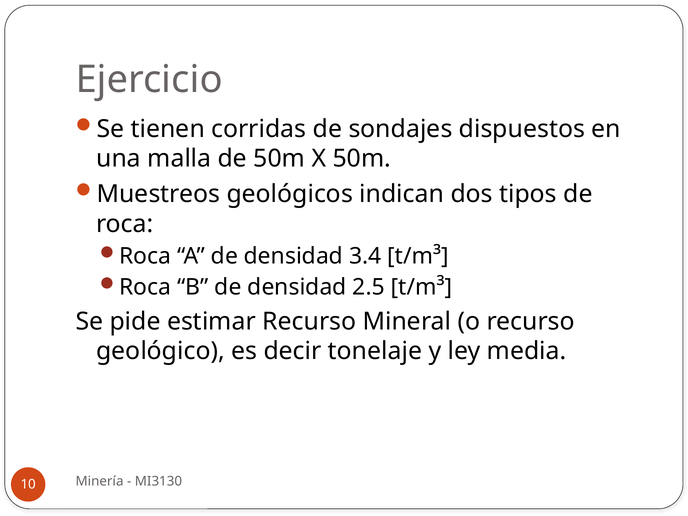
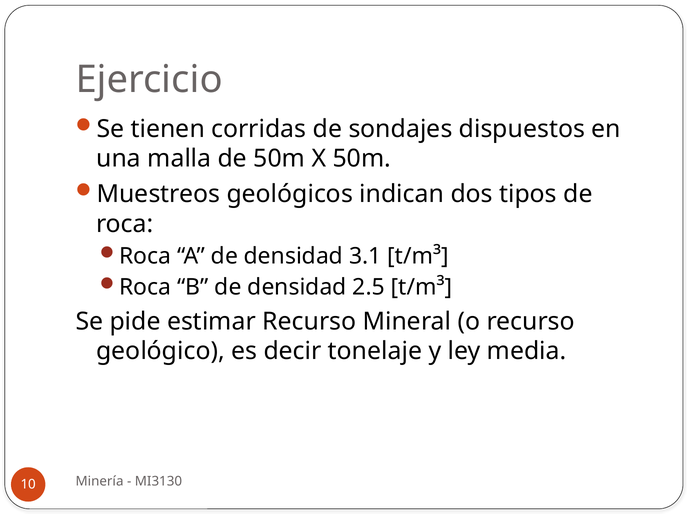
3.4: 3.4 -> 3.1 (365, 256)
